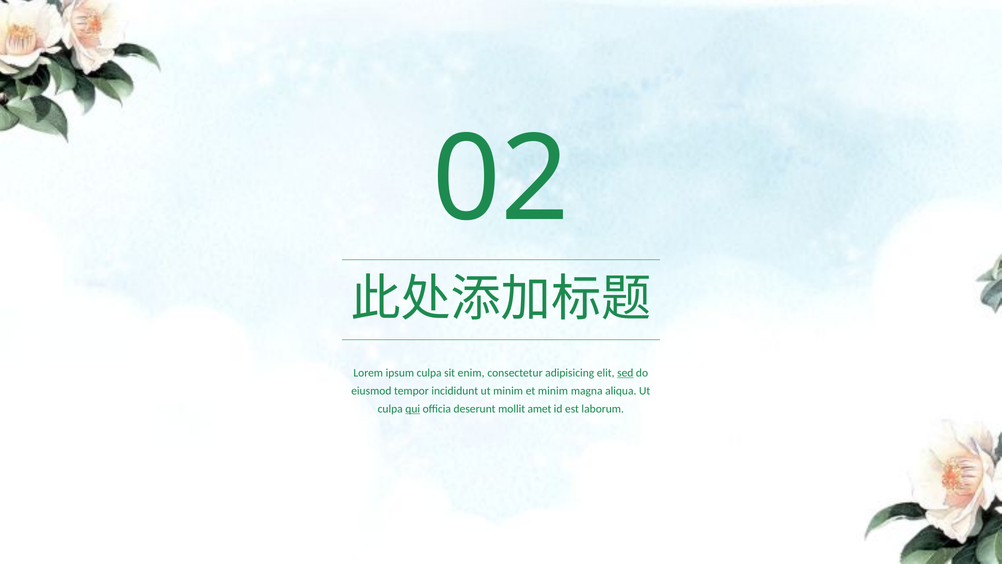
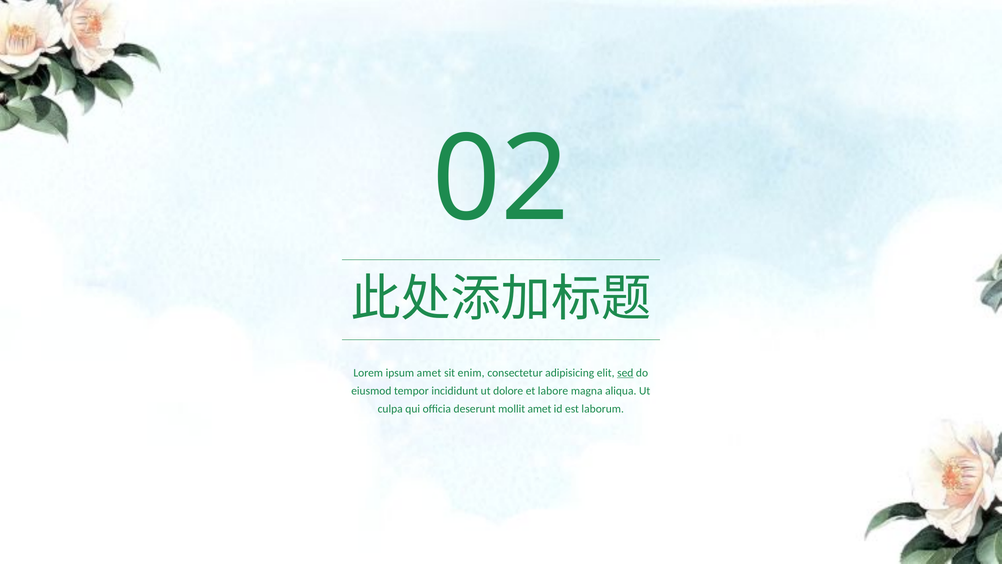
ipsum culpa: culpa -> amet (429, 373)
ut minim: minim -> dolore (508, 391)
et minim: minim -> labore (553, 391)
qui underline: present -> none (413, 408)
